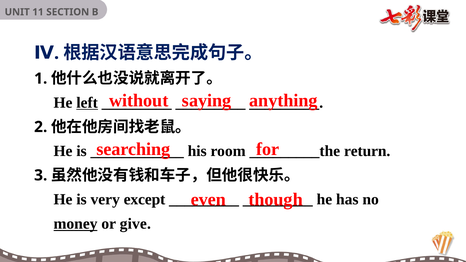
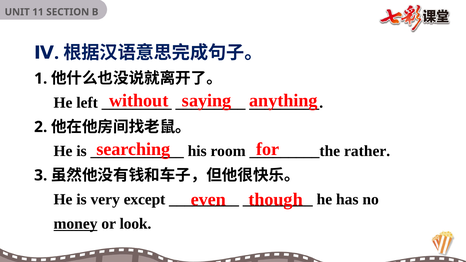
left underline: present -> none (87, 103)
return: return -> rather (367, 151)
give: give -> look (135, 224)
